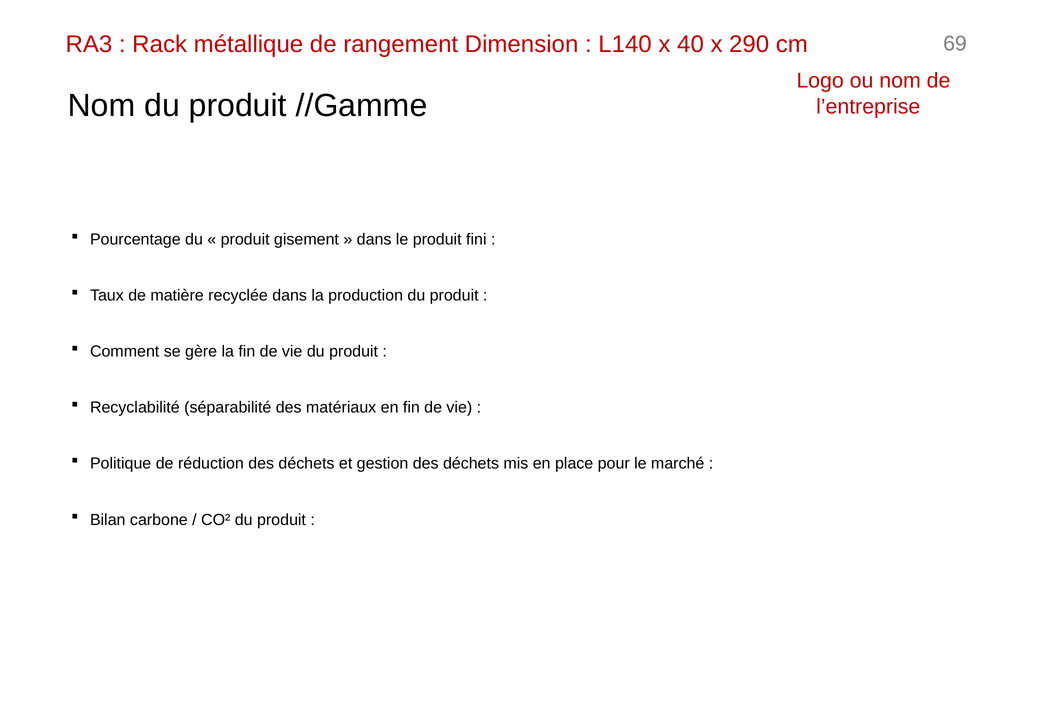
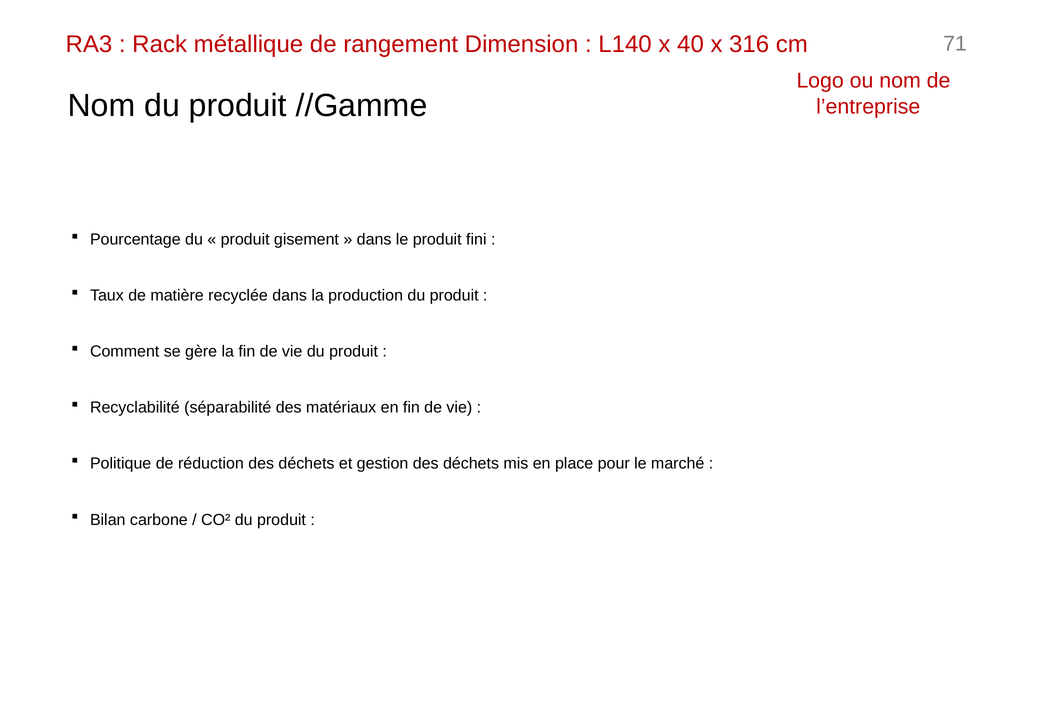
290: 290 -> 316 (749, 44)
69: 69 -> 71 (955, 44)
